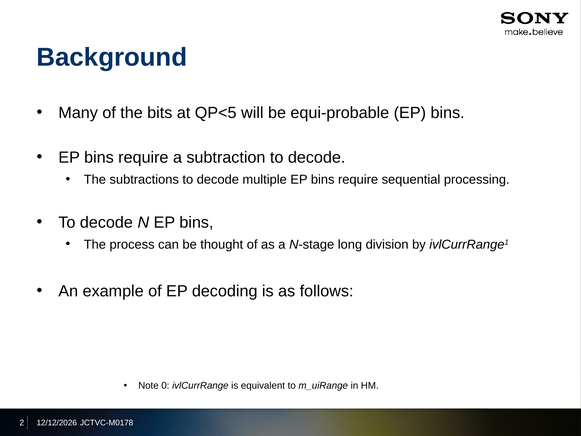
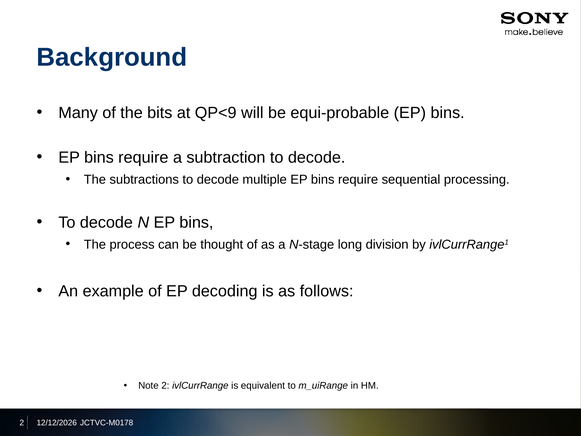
QP<5: QP<5 -> QP<9 (216, 113)
Note 0: 0 -> 2 (165, 386)
